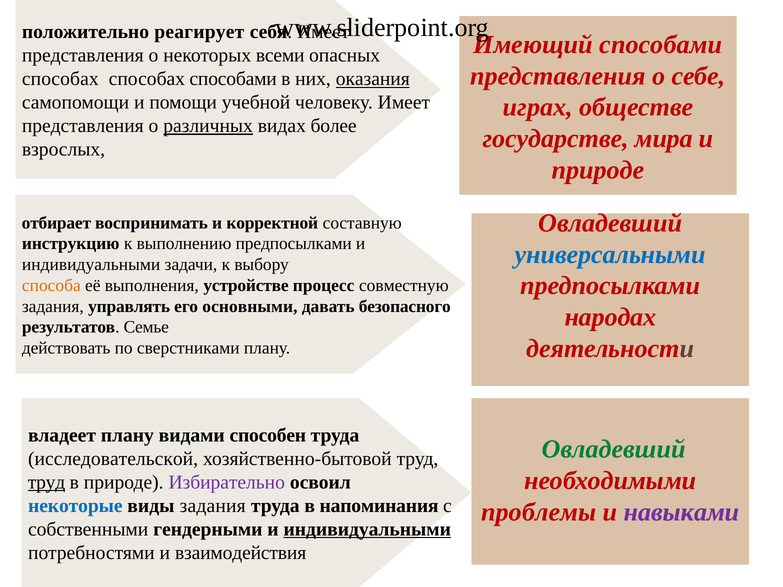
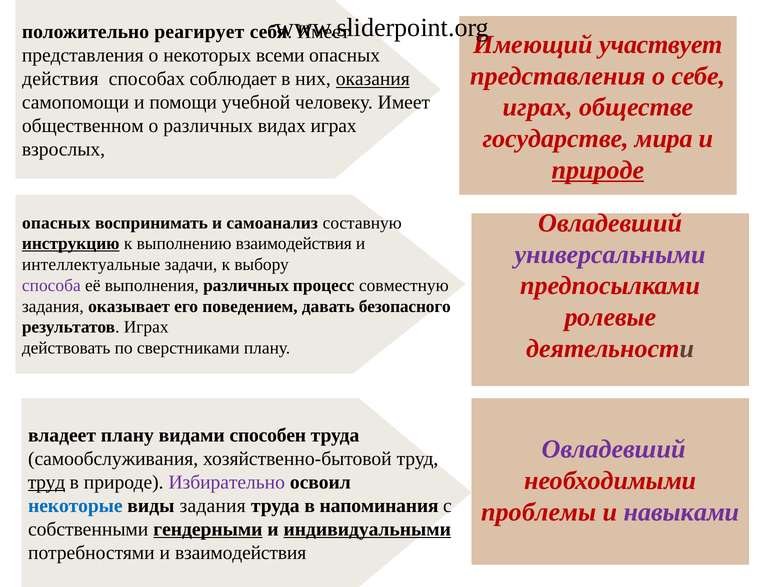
Имеющий способами: способами -> участвует (661, 45)
способах: способах -> действия (60, 79)
способах способами: способами -> соблюдает (233, 79)
представления: представления -> общественном (83, 126)
различных underline: present -> none (208, 126)
видах более: более -> играх (334, 126)
природе underline: none -> present (598, 170)
отбирает: отбирает -> опасных (56, 223)
корректной: корректной -> самоанализ (272, 223)
инструкцию underline: none -> present (71, 244)
выполнению предпосылками: предпосылками -> взаимодействия (294, 244)
универсальными colour: blue -> purple (610, 255)
индивидуальными: индивидуальными -> интеллектуальные (91, 265)
способа colour: orange -> purple (51, 286)
выполнения устройстве: устройстве -> различных (246, 286)
управлять: управлять -> оказывает (129, 306)
основными: основными -> поведением (250, 306)
народах: народах -> ролевые (610, 317)
результатов Семье: Семье -> Играх (146, 327)
Овладевший colour: green -> purple (614, 450)
исследовательской: исследовательской -> самообслуживания (113, 459)
гендерными underline: none -> present (208, 529)
